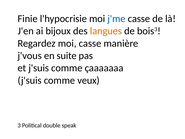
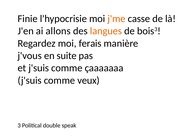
j'me colour: blue -> orange (116, 19)
bijoux: bijoux -> allons (58, 31)
moi casse: casse -> ferais (90, 43)
